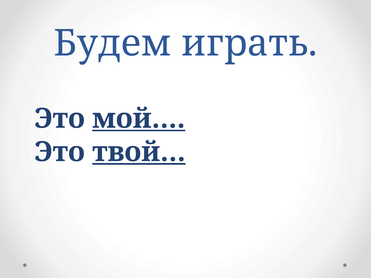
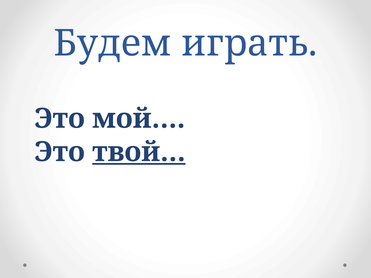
мой… underline: present -> none (139, 119)
